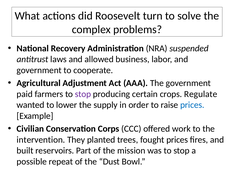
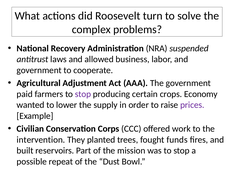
Regulate: Regulate -> Economy (201, 94)
prices colour: blue -> purple (192, 105)
fought prices: prices -> funds (177, 139)
